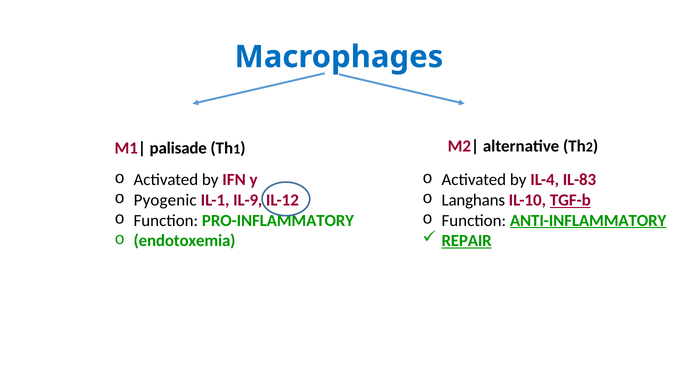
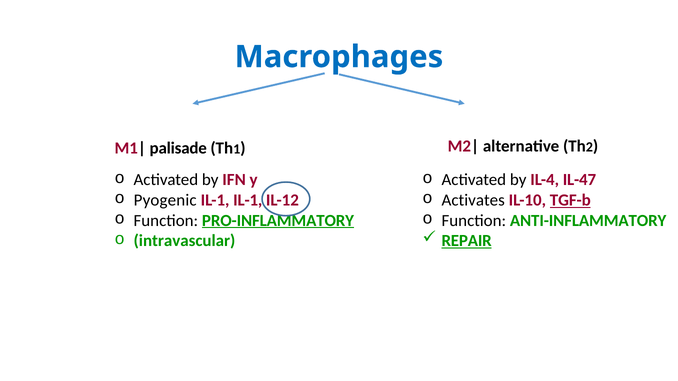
IL-83: IL-83 -> IL-47 (579, 180)
IL-1 IL-9: IL-9 -> IL-1 (248, 200)
Langhans: Langhans -> Activates (473, 200)
PRO-INFLAMMATORY underline: none -> present (278, 221)
ANTI-INFLAMMATORY underline: present -> none (588, 221)
endotoxemia: endotoxemia -> intravascular (184, 241)
